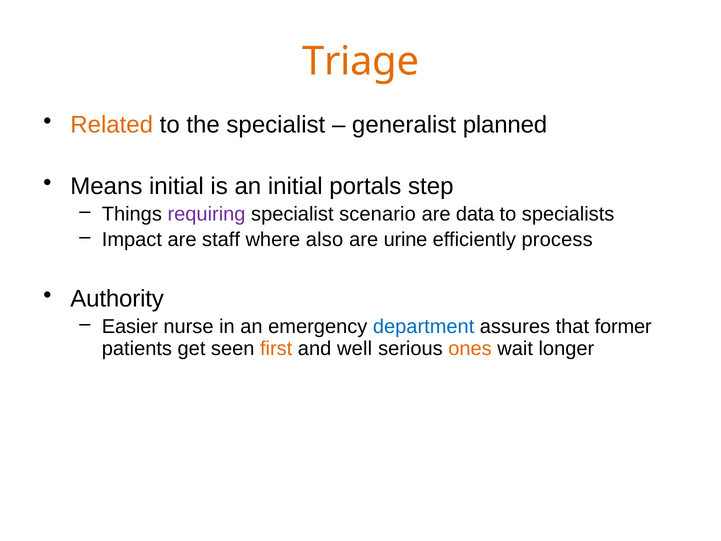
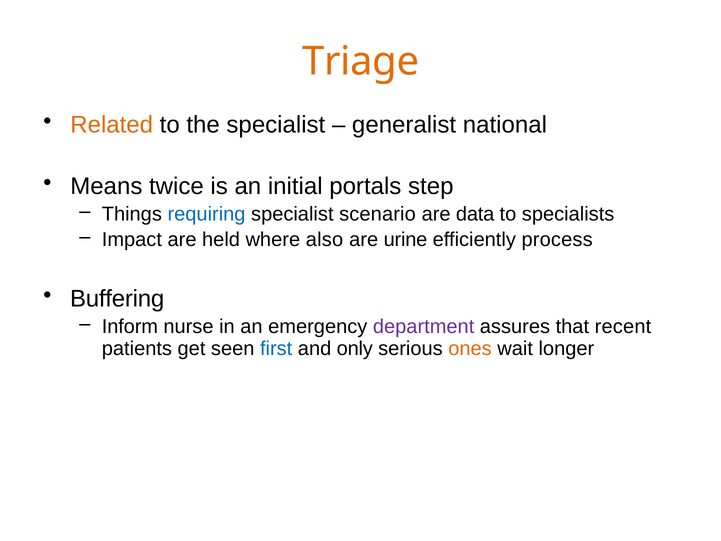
planned: planned -> national (505, 125)
Means initial: initial -> twice (176, 186)
requiring colour: purple -> blue (207, 214)
staff: staff -> held (221, 240)
Authority: Authority -> Buffering (117, 299)
Easier: Easier -> Inform (130, 327)
department colour: blue -> purple (424, 327)
former: former -> recent (623, 327)
first colour: orange -> blue (276, 348)
well: well -> only (355, 348)
